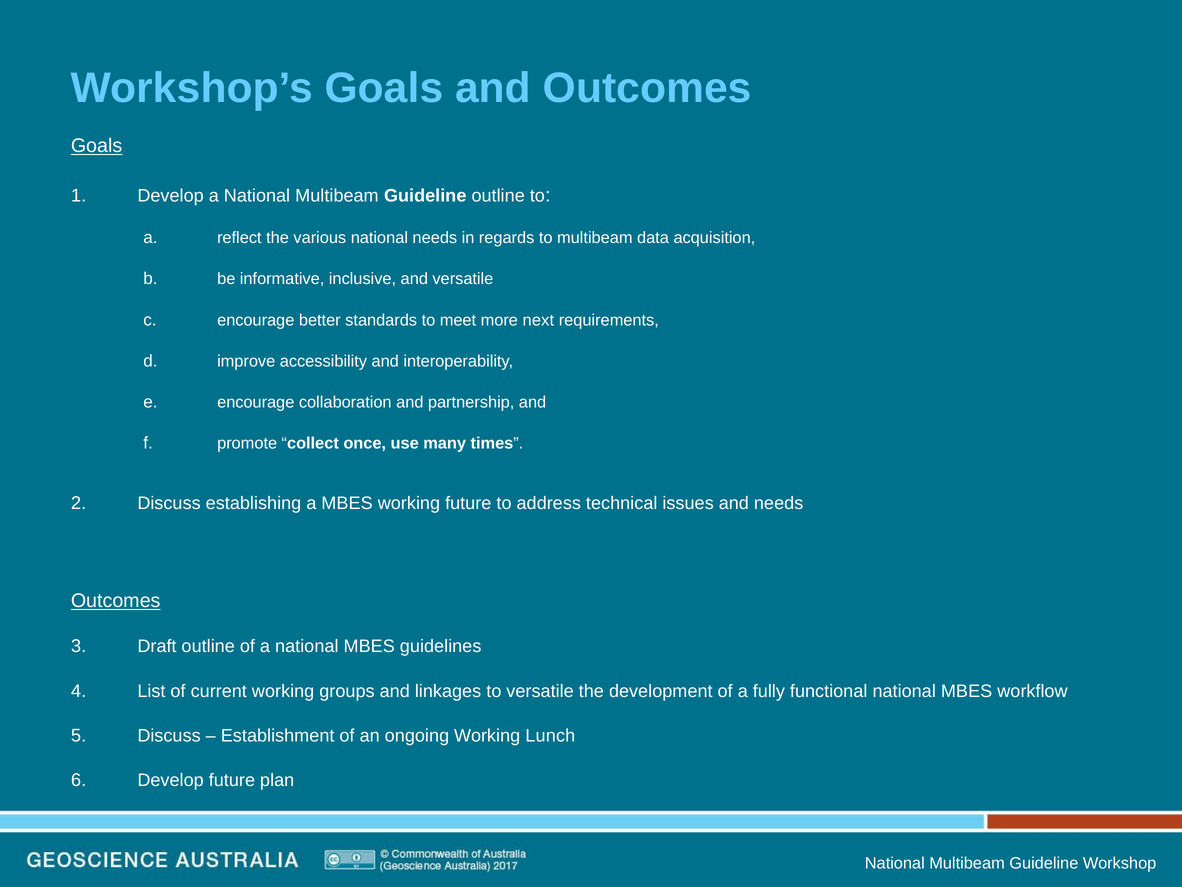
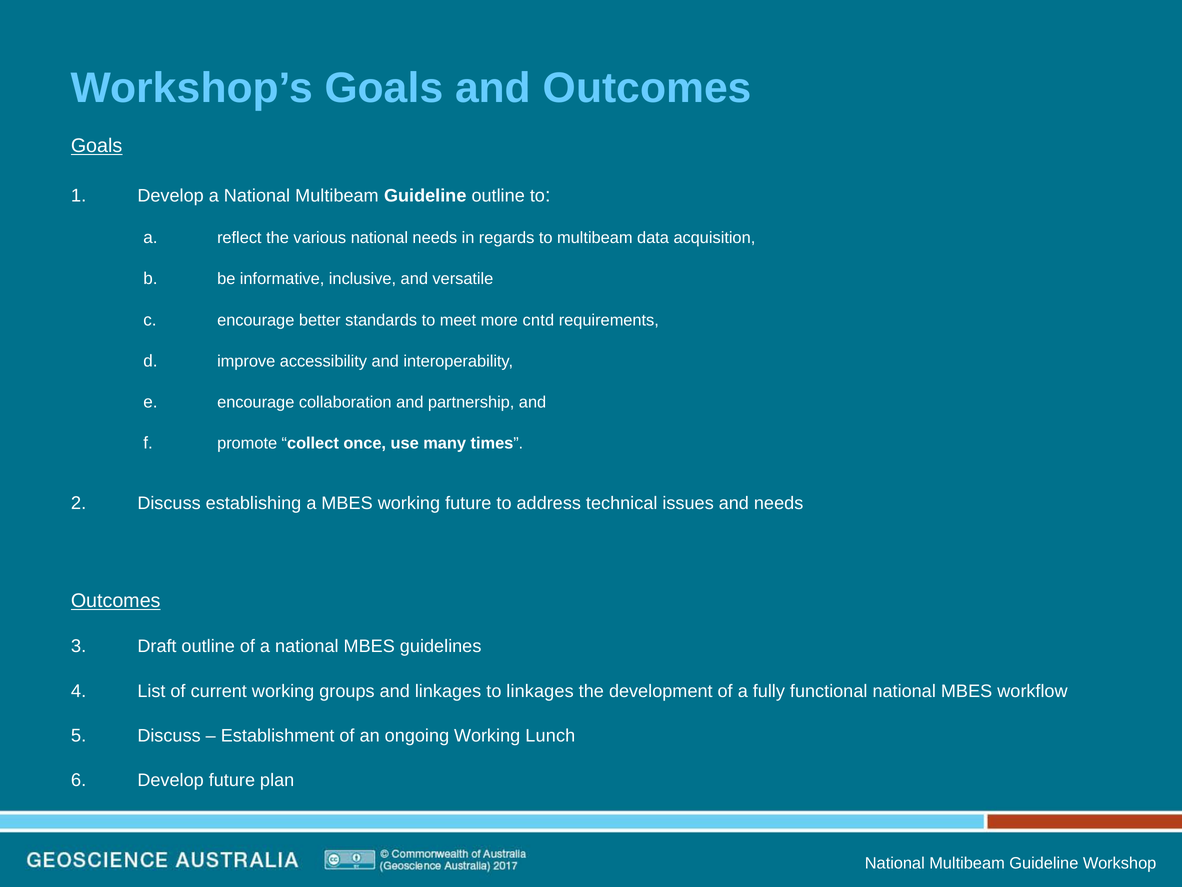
next: next -> cntd (538, 320)
to versatile: versatile -> linkages (540, 691)
